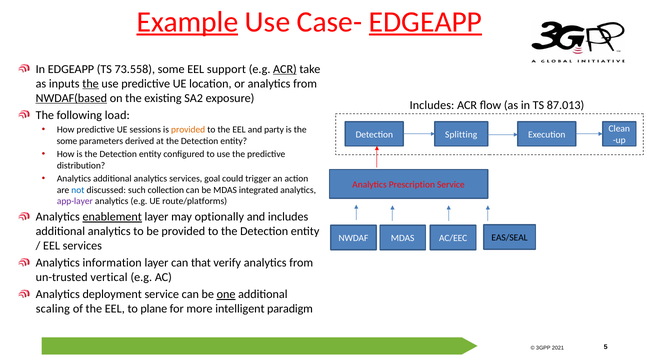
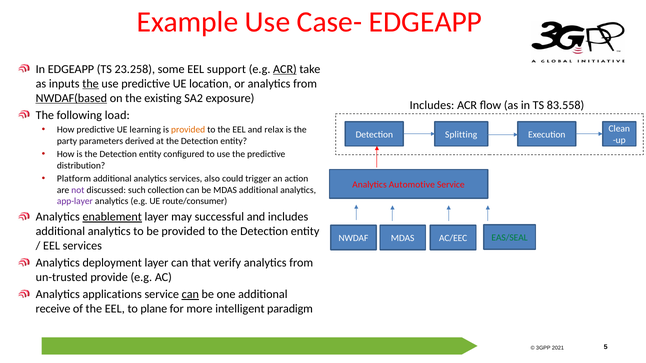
Example underline: present -> none (187, 22)
EDGEAPP underline: present -> none (425, 22)
73.558: 73.558 -> 23.258 (135, 69)
87.013: 87.013 -> 83.558 (566, 105)
sessions: sessions -> learning (145, 130)
party: party -> relax (274, 130)
some: some -> party (67, 141)
Analytics: Analytics -> Platform (74, 179)
goal: goal -> also (212, 179)
Prescription: Prescription -> Automotive (412, 185)
not colour: blue -> purple (78, 190)
MDAS integrated: integrated -> additional (259, 190)
route/platforms: route/platforms -> route/consumer (195, 201)
optionally: optionally -> successful (219, 217)
EAS/SEAL colour: black -> green (510, 238)
information: information -> deployment (112, 263)
vertical: vertical -> provide (109, 278)
deployment: deployment -> applications (112, 295)
can underline: none -> present (190, 295)
one underline: present -> none (226, 295)
scaling: scaling -> receive (53, 309)
